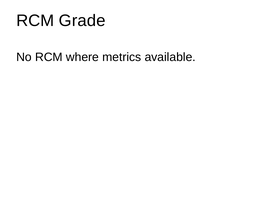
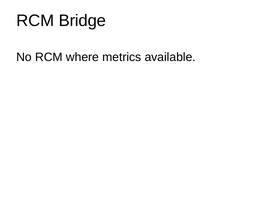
Grade: Grade -> Bridge (82, 21)
